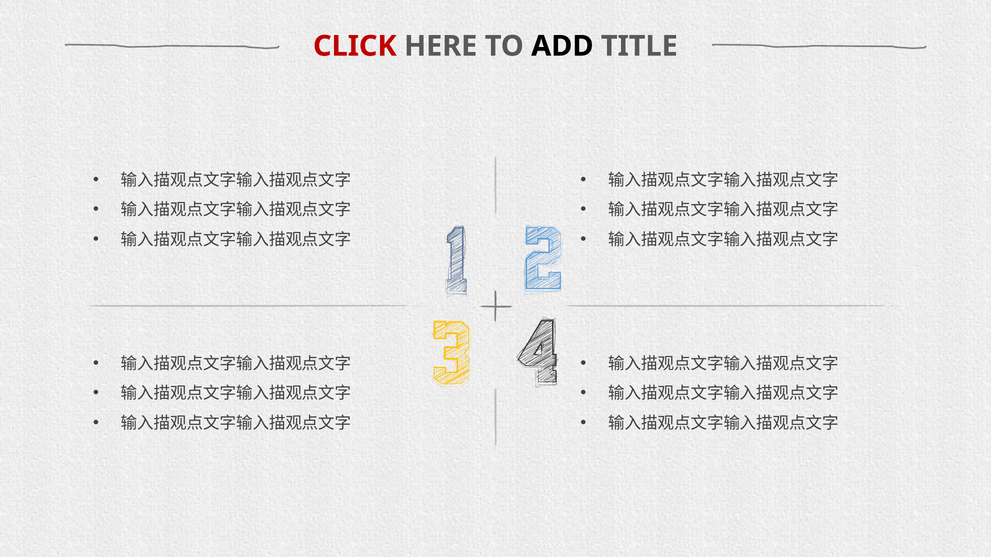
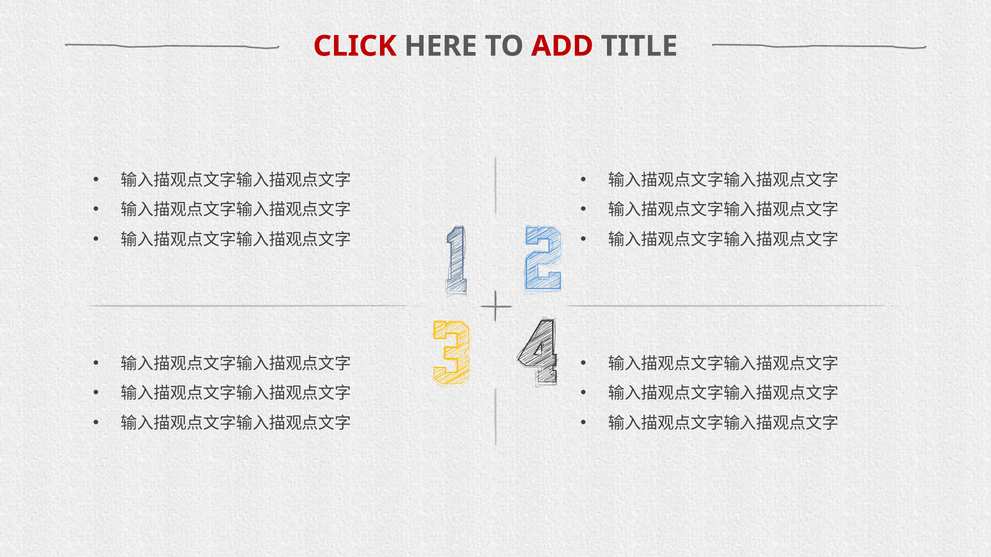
ADD colour: black -> red (562, 46)
